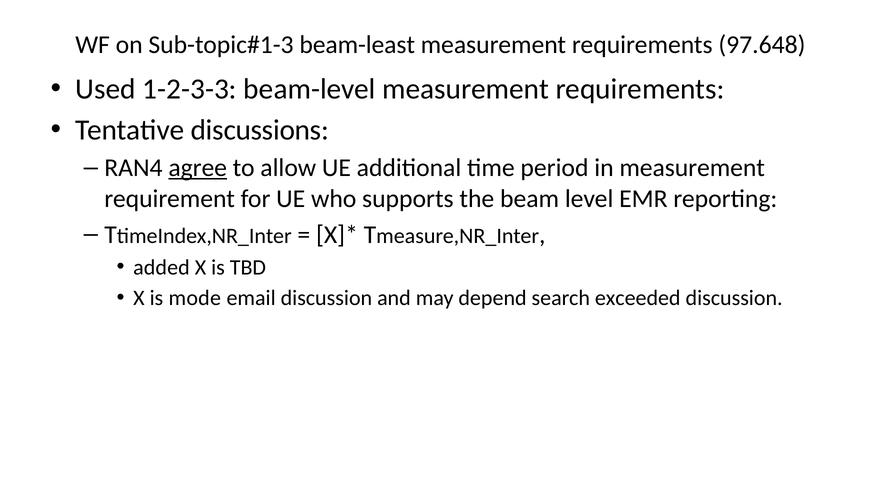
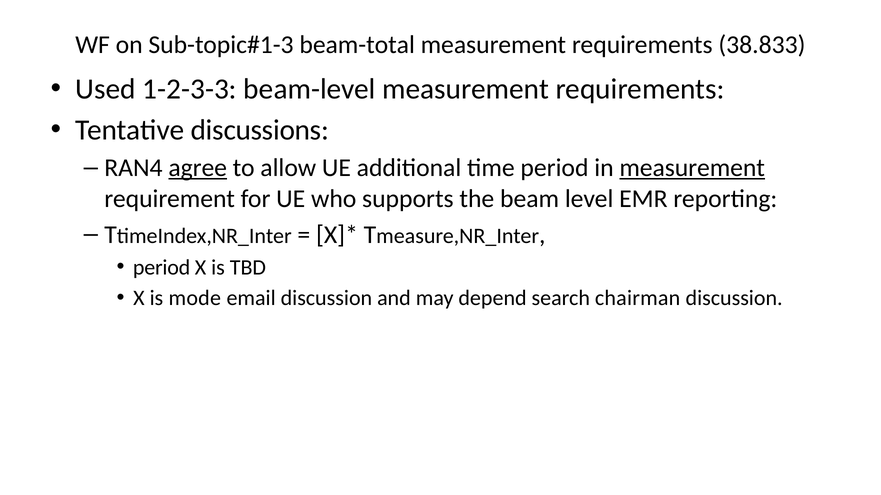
beam-least: beam-least -> beam-total (357, 45)
97.648: 97.648 -> 38.833 (762, 45)
measurement underline: none -> present (692, 168)
added: added -> period (162, 268)
exceeded: exceeded -> chairman (638, 298)
